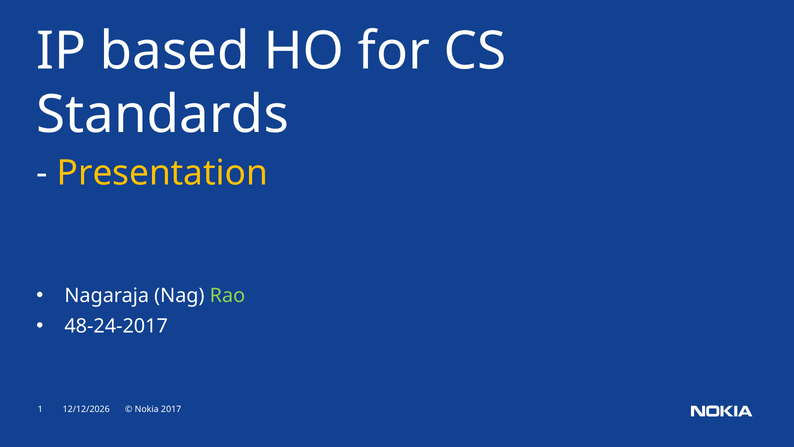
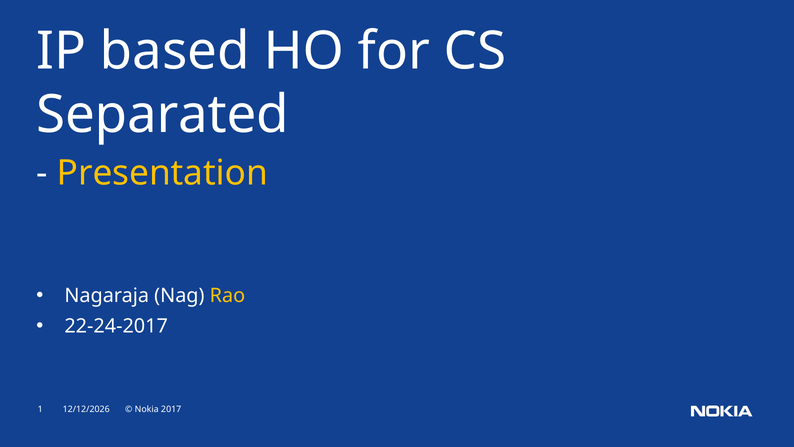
Standards: Standards -> Separated (163, 115)
Rao colour: light green -> yellow (227, 296)
48-24-2017: 48-24-2017 -> 22-24-2017 (116, 326)
